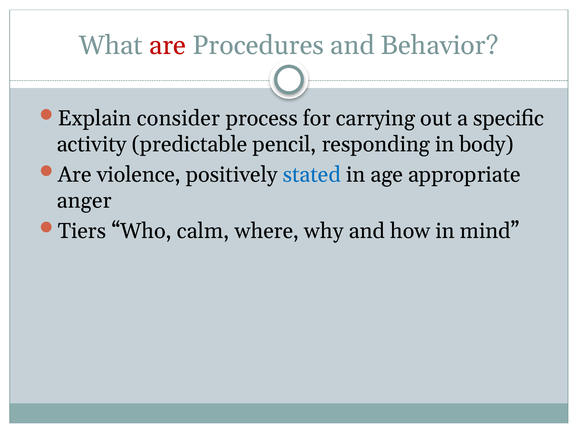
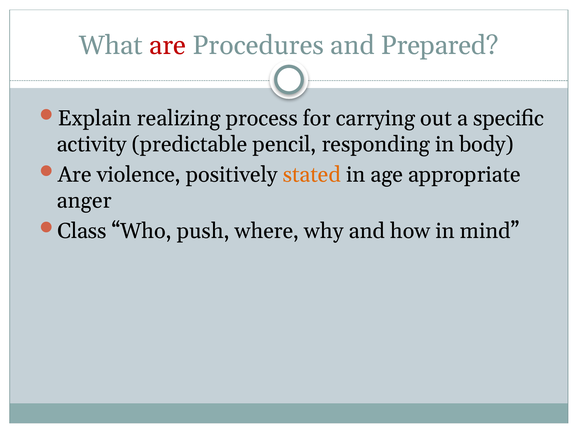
Behavior: Behavior -> Prepared (440, 46)
consider: consider -> realizing (179, 119)
stated colour: blue -> orange (312, 175)
Tiers: Tiers -> Class (82, 231)
calm: calm -> push (203, 231)
